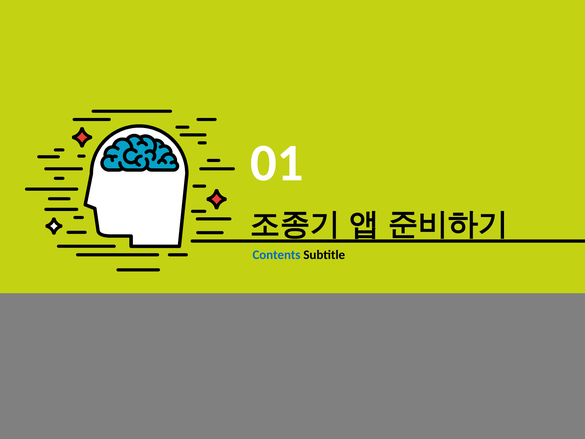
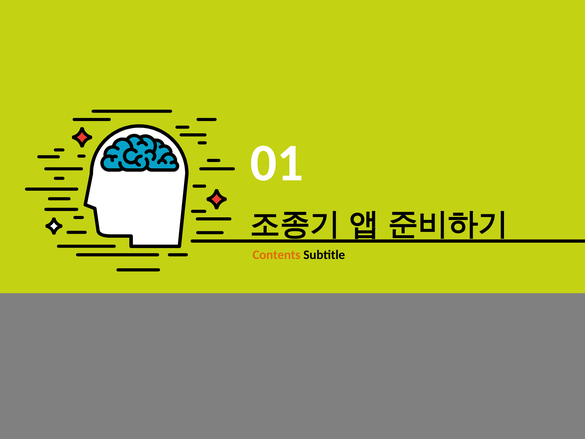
Contents colour: blue -> orange (277, 255)
